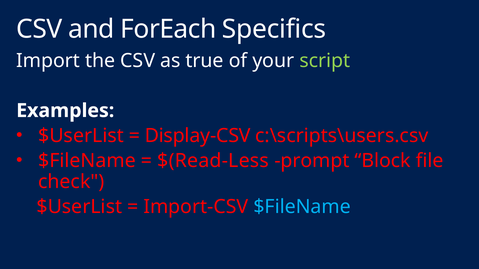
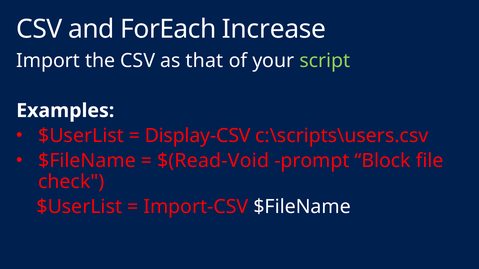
Specifics: Specifics -> Increase (274, 29)
true: true -> that (205, 61)
$(Read-Less: $(Read-Less -> $(Read-Void (213, 161)
$FileName colour: light blue -> white (302, 207)
